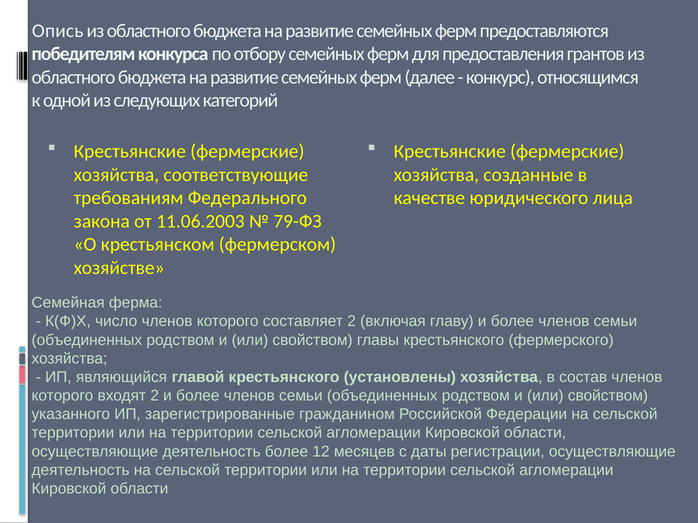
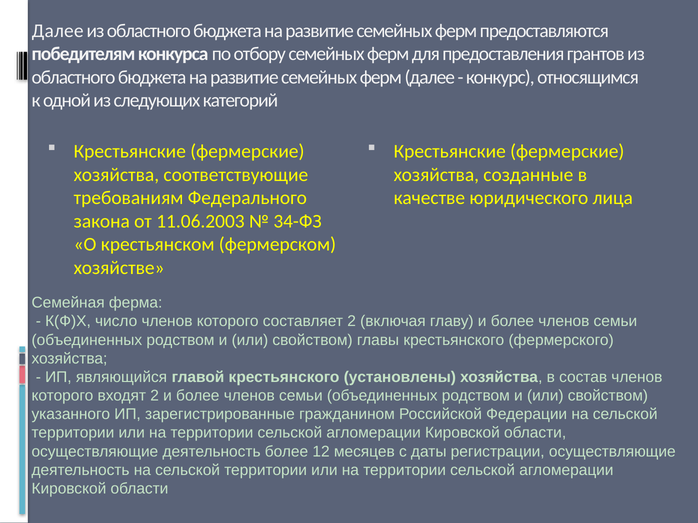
Опись: Опись -> Далее (58, 31)
79-ФЗ: 79-ФЗ -> 34-ФЗ (297, 221)
